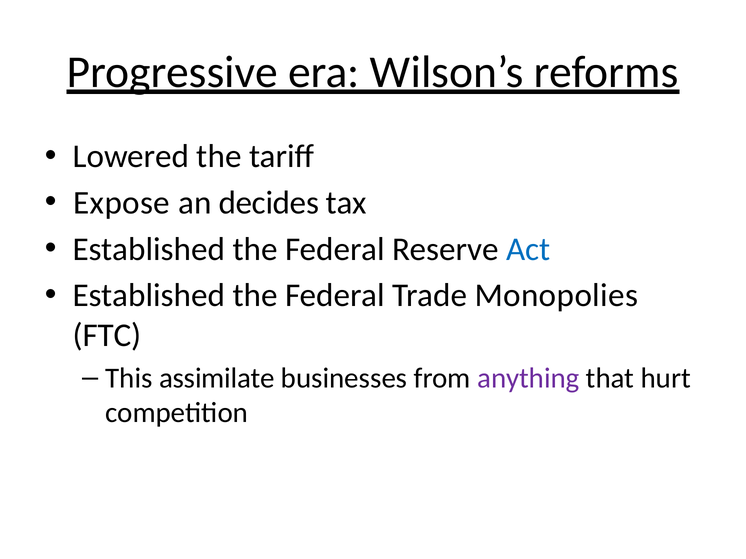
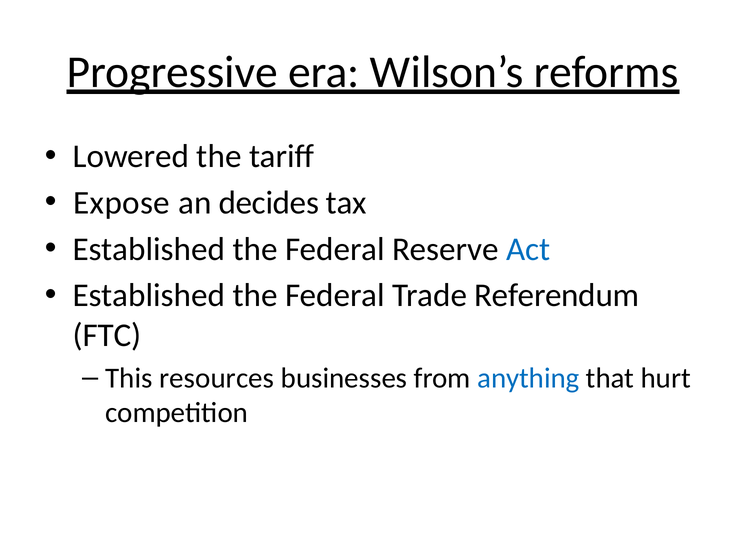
Monopolies: Monopolies -> Referendum (557, 296)
assimilate: assimilate -> resources (217, 378)
anything colour: purple -> blue (528, 378)
